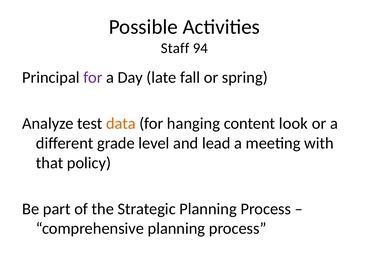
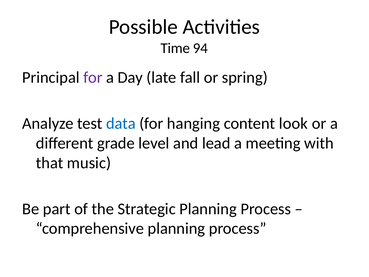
Staff: Staff -> Time (175, 48)
data colour: orange -> blue (121, 123)
policy: policy -> music (89, 163)
